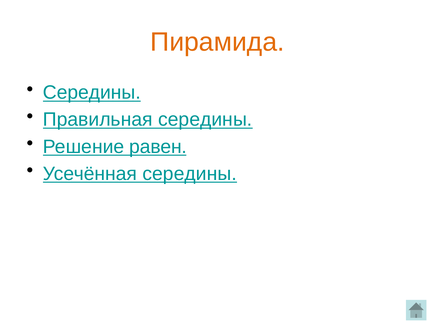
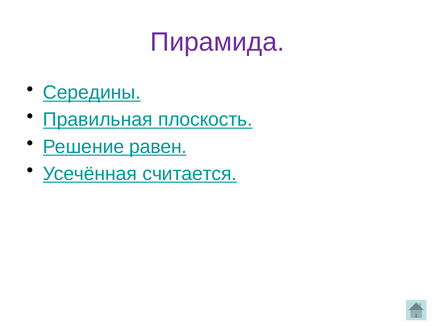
Пирамида colour: orange -> purple (217, 42)
Правильная середины: середины -> плоскость (205, 120)
Усечённая середины: середины -> считается (190, 174)
